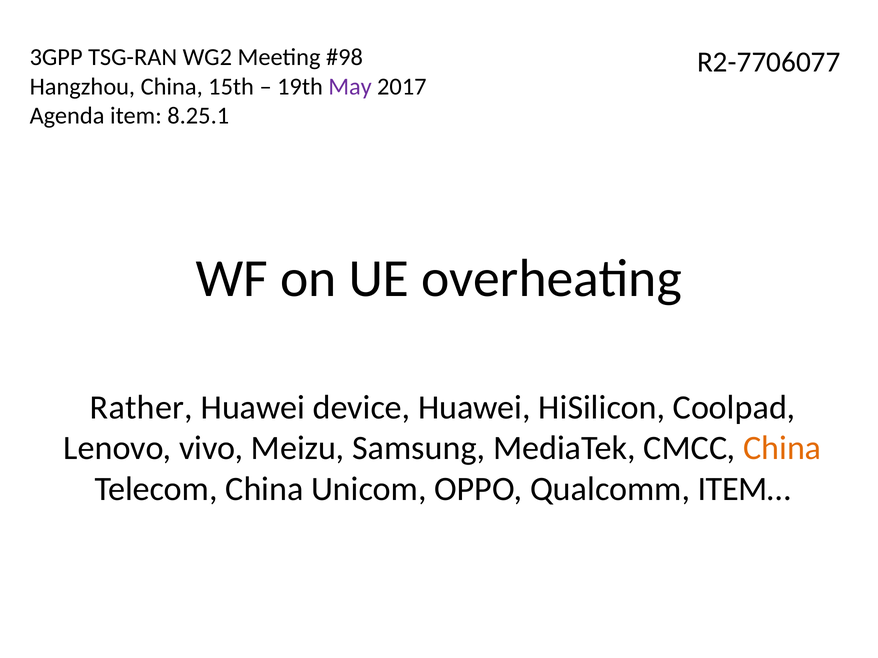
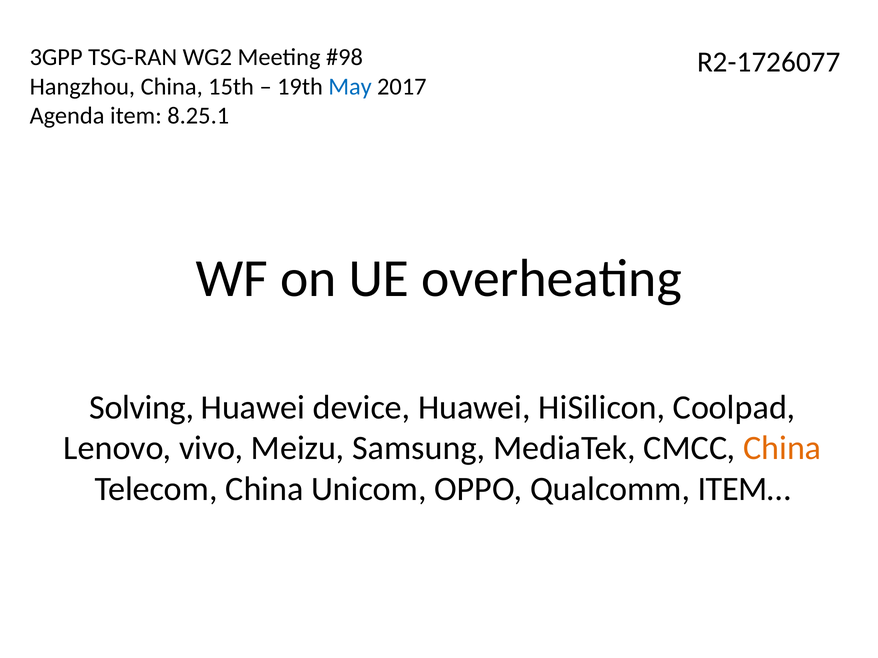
R2-7706077: R2-7706077 -> R2-1726077 (769, 62)
May colour: purple -> blue (350, 87)
Rather: Rather -> Solving (142, 408)
